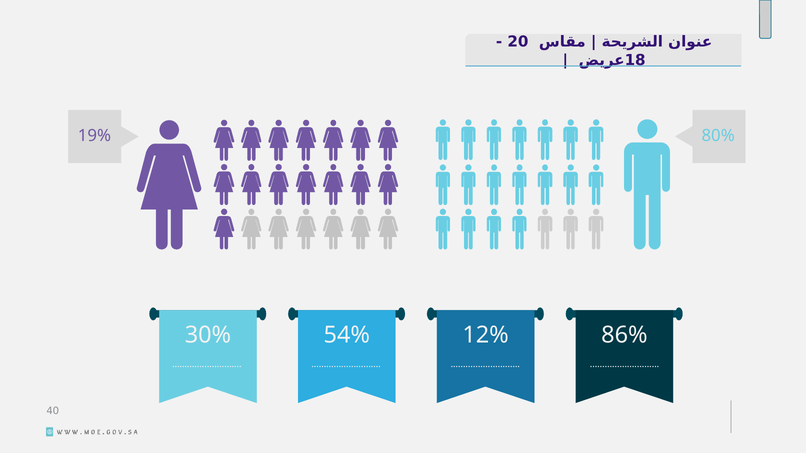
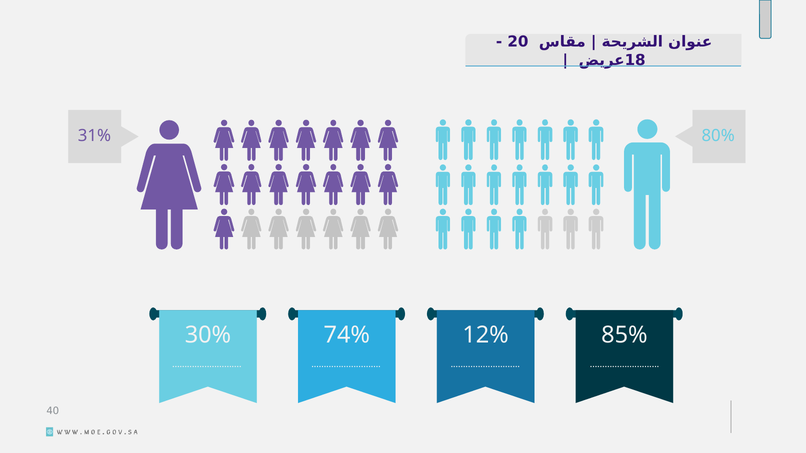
19%: 19% -> 31% (94, 136)
54%: 54% -> 74% (347, 336)
86%: 86% -> 85% (624, 336)
